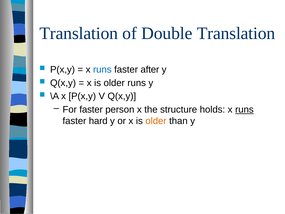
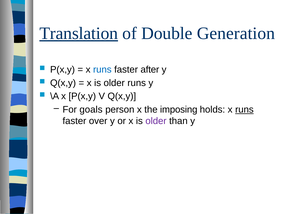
Translation underline: none -> present (79, 33)
Double Translation: Translation -> Generation (236, 33)
For faster: faster -> goals (91, 109)
structure: structure -> imposing (179, 109)
hard: hard -> over (98, 121)
older colour: orange -> purple (156, 121)
